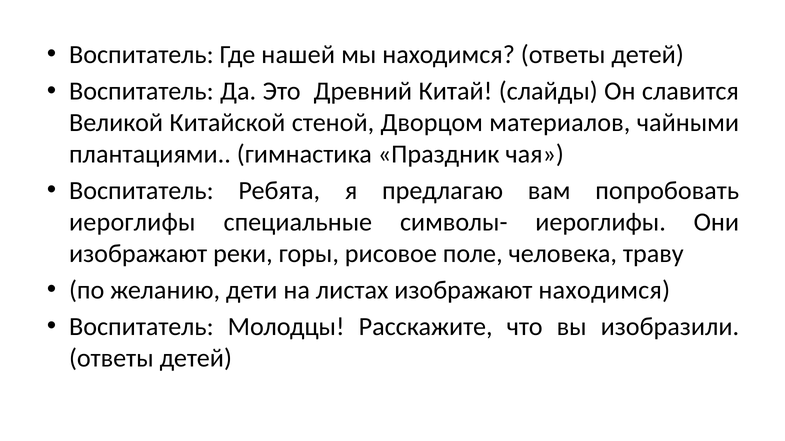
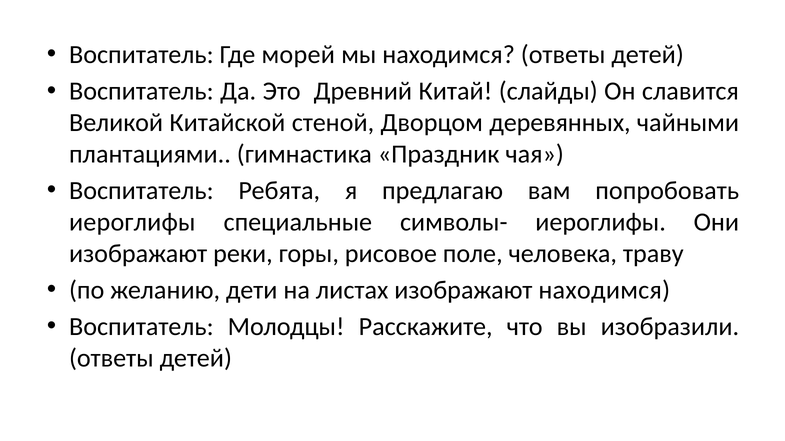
нашей: нашей -> морей (298, 55)
материалов: материалов -> деревянных (560, 123)
